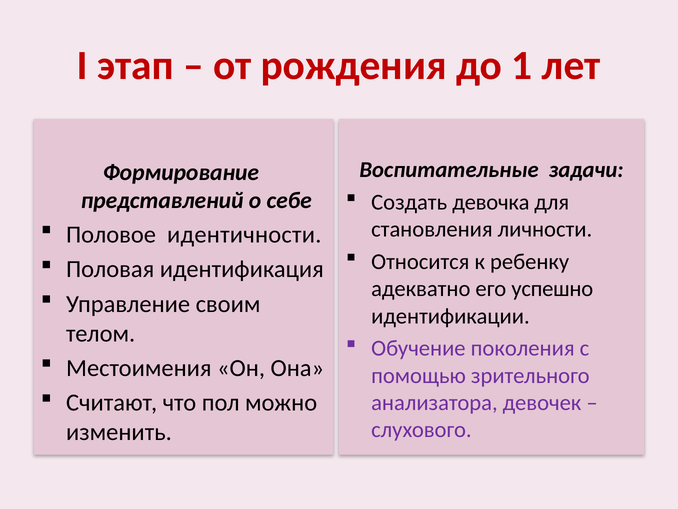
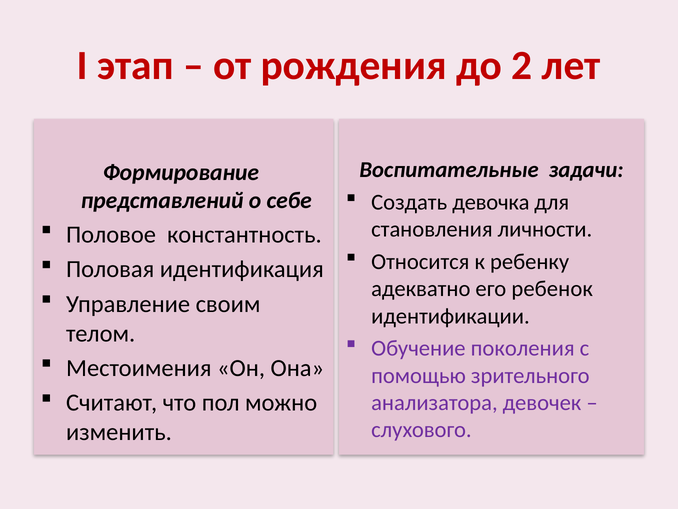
1: 1 -> 2 (522, 66)
идентичности: идентичности -> константность (244, 234)
успешно: успешно -> ребенок (552, 289)
